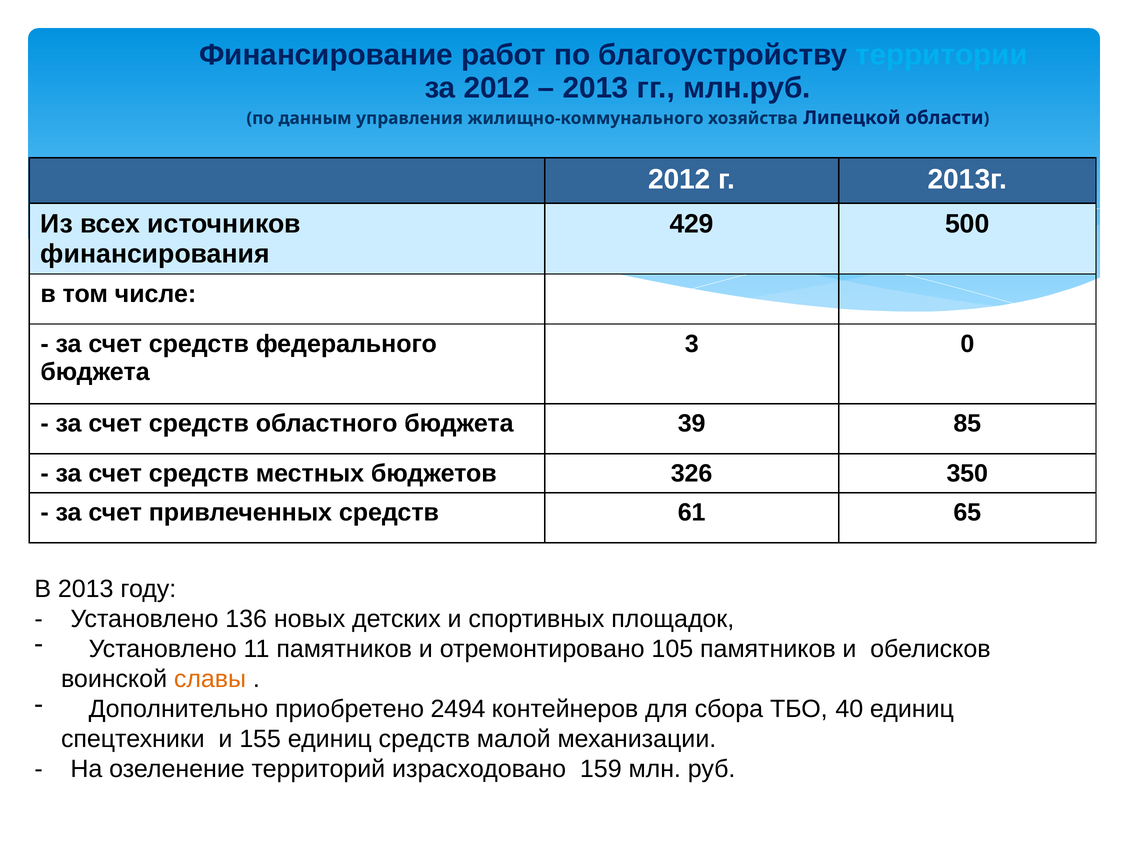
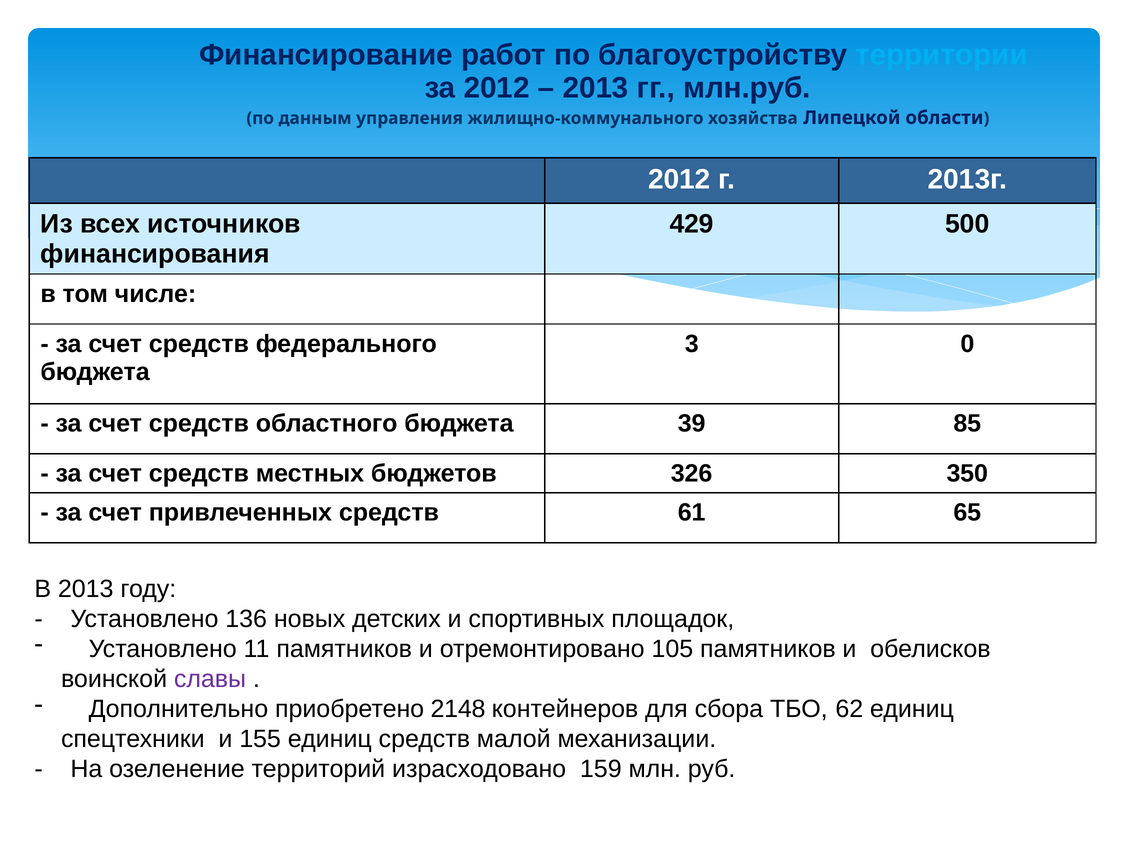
славы colour: orange -> purple (210, 679)
2494: 2494 -> 2148 (458, 709)
40: 40 -> 62 (849, 709)
